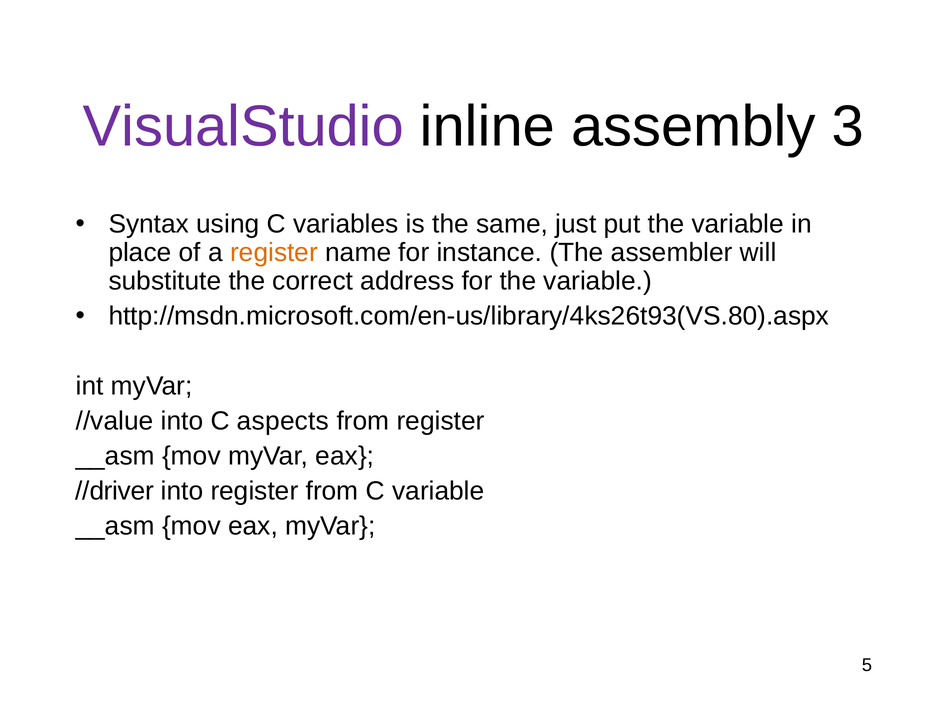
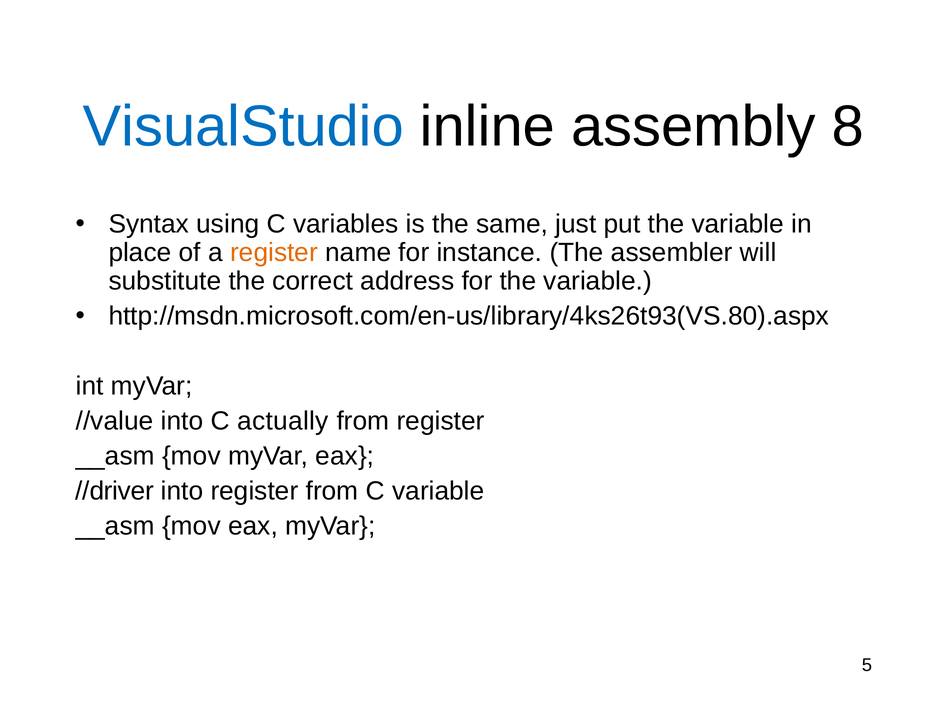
VisualStudio colour: purple -> blue (243, 126)
3: 3 -> 8 (848, 126)
aspects: aspects -> actually (283, 421)
